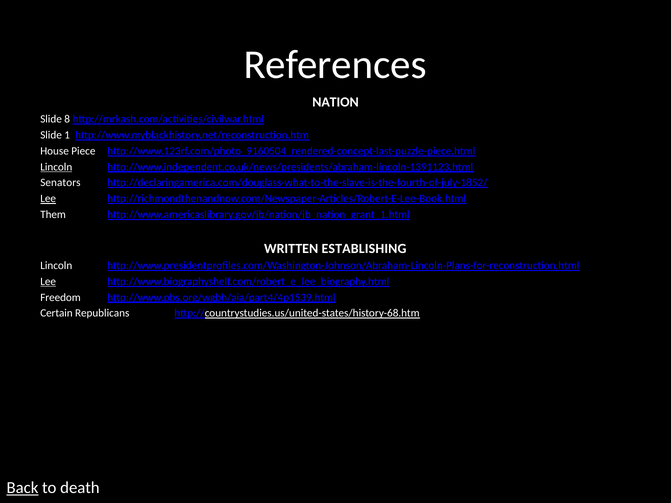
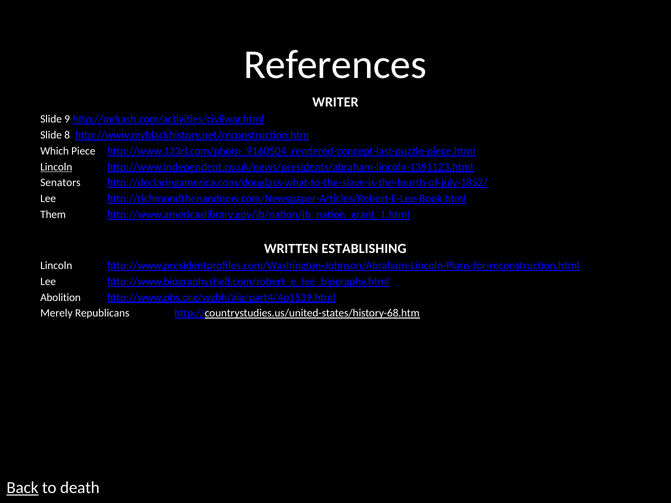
NATION: NATION -> WRITER (335, 102)
8: 8 -> 9 (67, 119)
1: 1 -> 8 (67, 135)
House: House -> Which (55, 151)
Lee underline: present -> none (48, 199)
Lee underline: present -> none (48, 282)
Freedom: Freedom -> Abolition (61, 297)
Certain: Certain -> Merely (56, 313)
